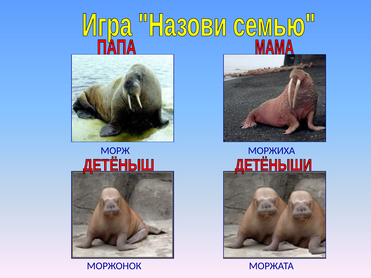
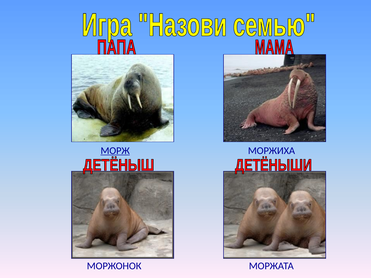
МОРЖ underline: none -> present (115, 151)
